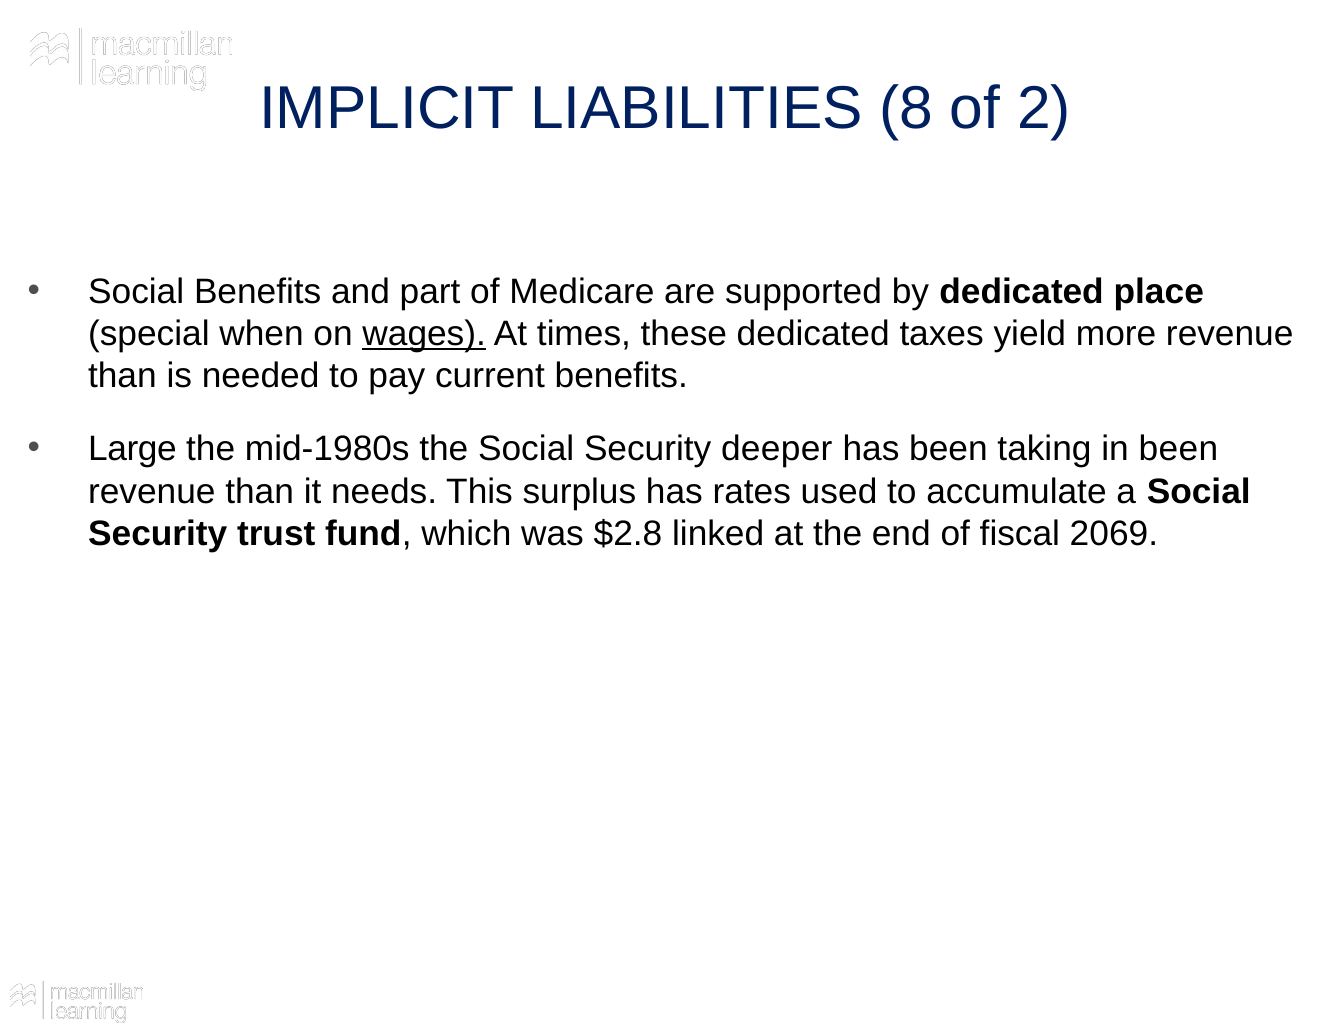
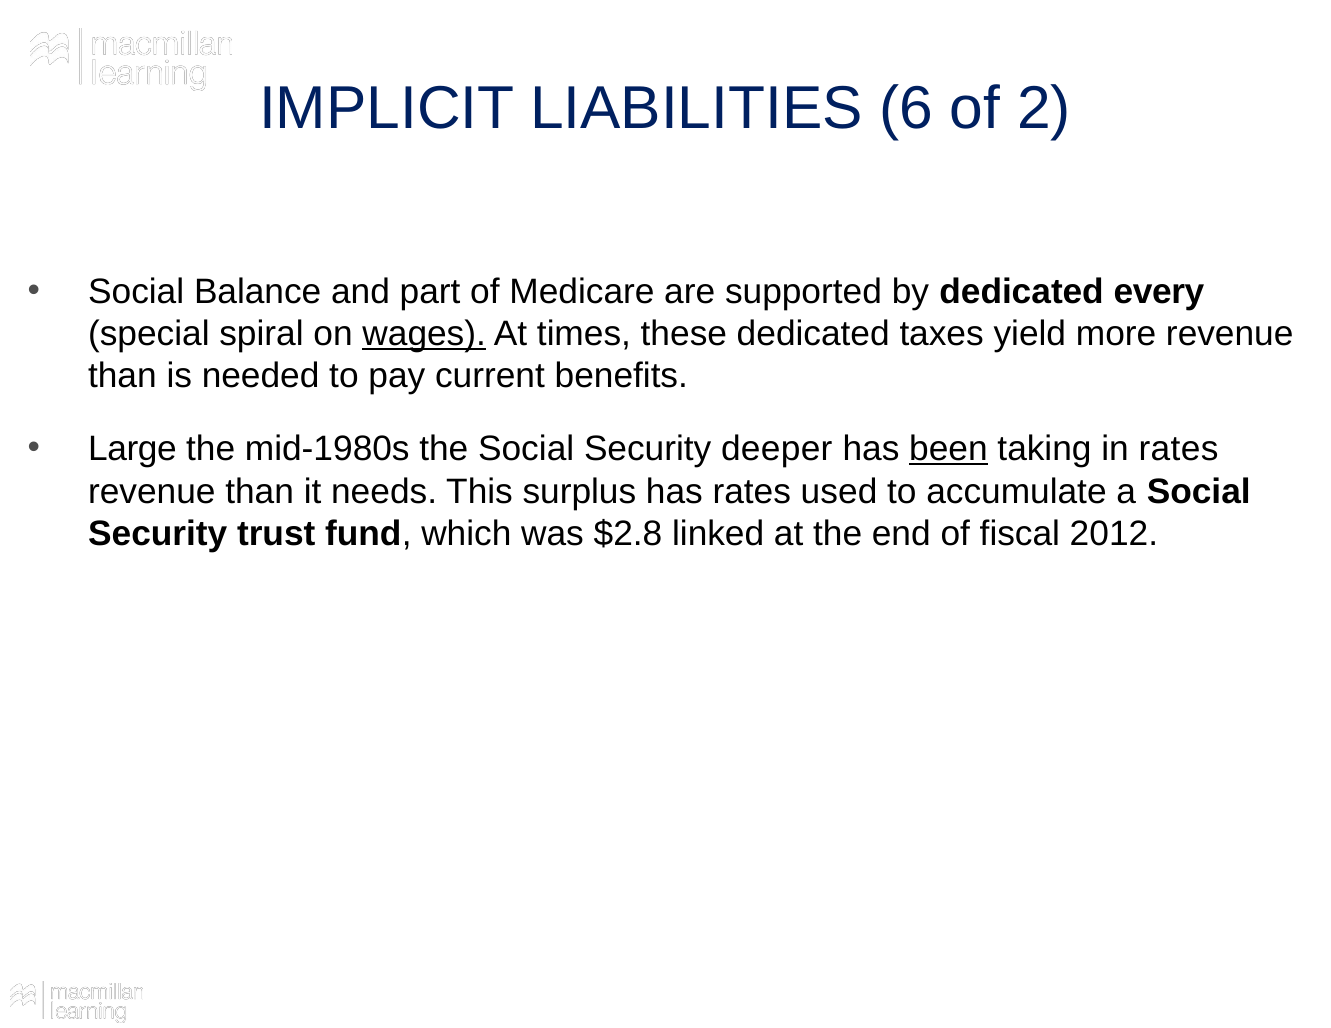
8: 8 -> 6 (906, 108)
Social Benefits: Benefits -> Balance (258, 292)
place: place -> every (1159, 292)
when: when -> spiral (262, 334)
been underline: none -> present (948, 449)
in been: been -> rates (1179, 449)
2069: 2069 -> 2012 (1114, 534)
